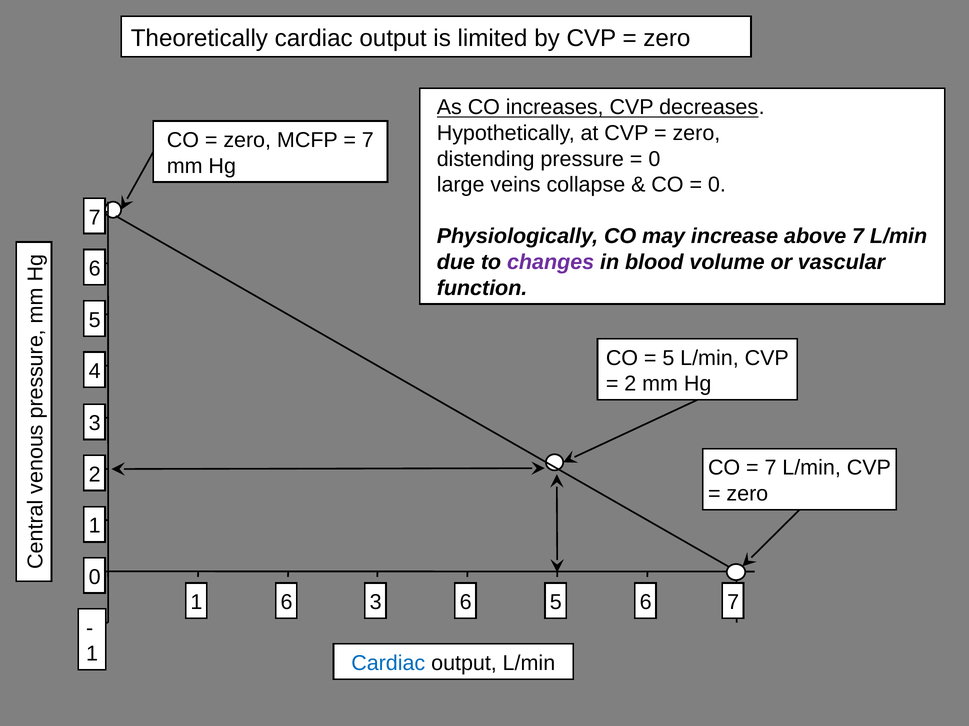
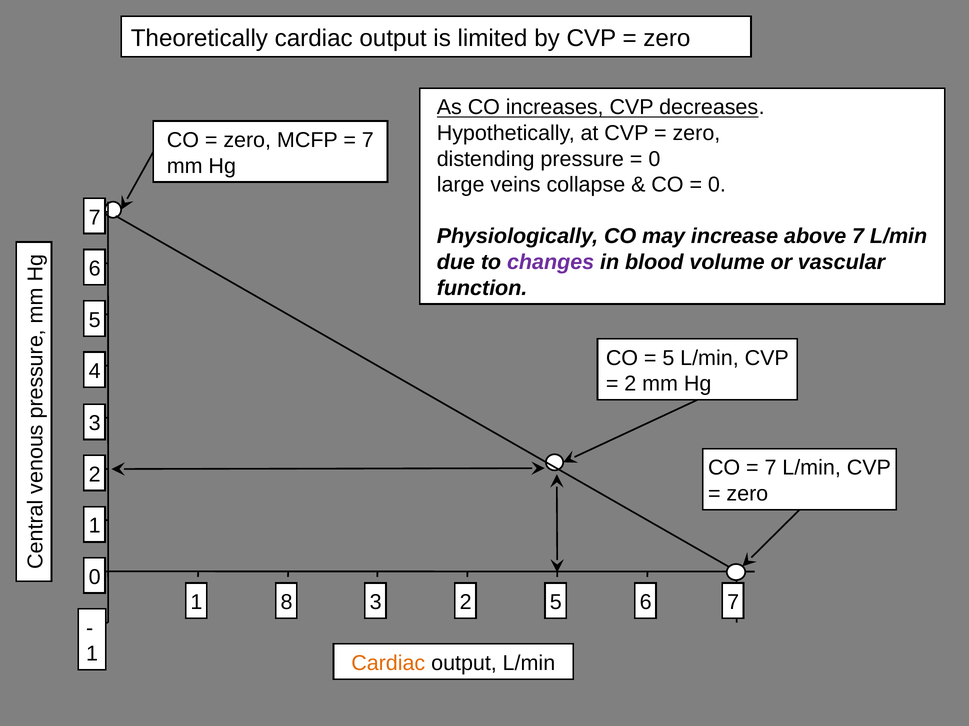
1 6: 6 -> 8 (286, 603)
3 6: 6 -> 2 (466, 603)
Cardiac colour: blue -> orange (388, 664)
